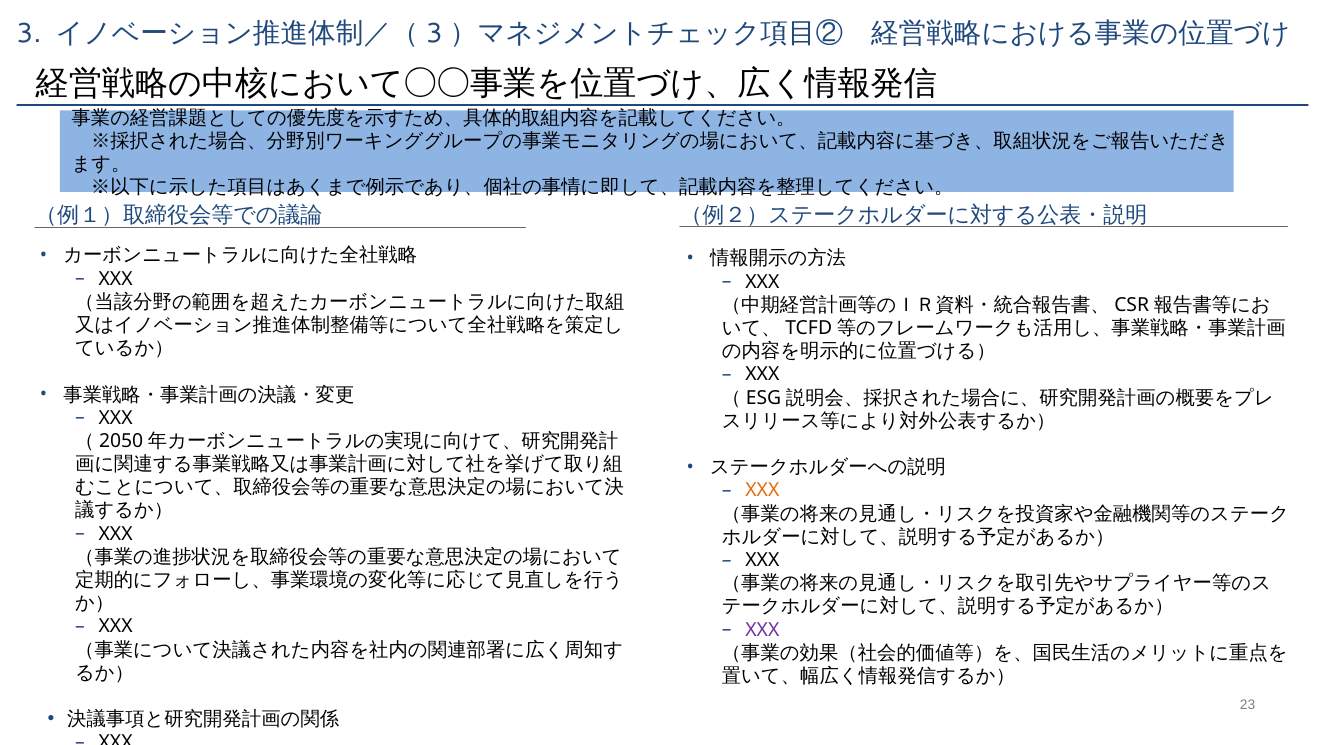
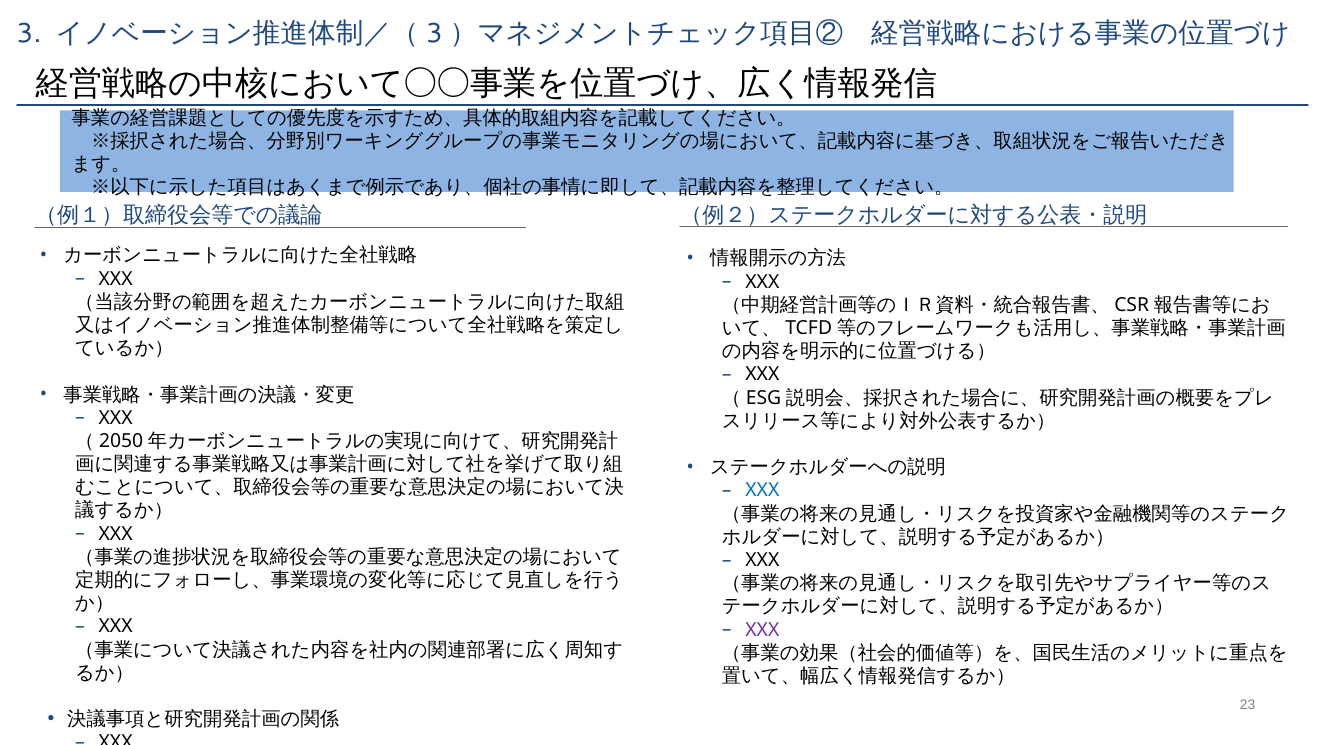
XXX colour: orange -> blue (762, 491)
